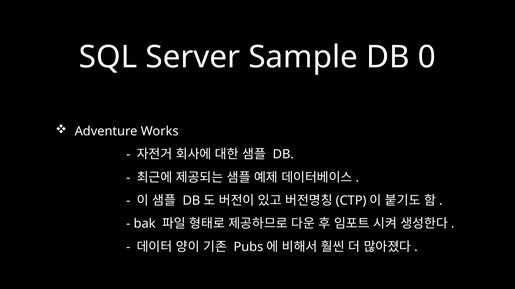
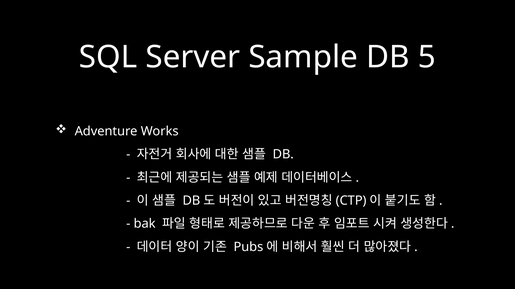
0: 0 -> 5 (427, 57)
